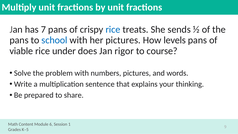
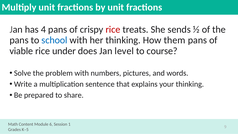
7: 7 -> 4 (43, 29)
rice colour: blue -> red (113, 29)
her pictures: pictures -> thinking (123, 40)
levels: levels -> them (175, 40)
rigor: rigor -> level (124, 51)
